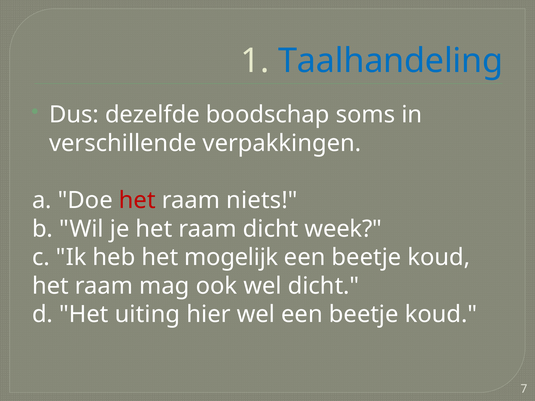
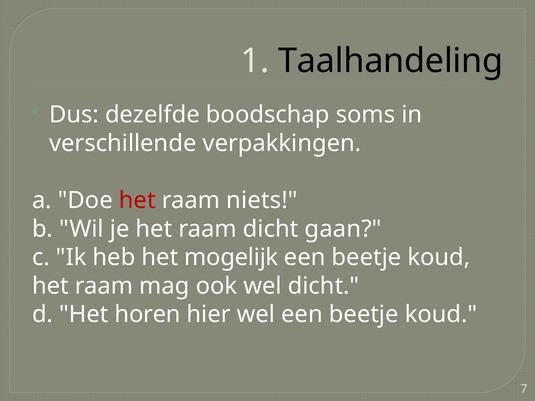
Taalhandeling colour: blue -> black (391, 61)
week: week -> gaan (343, 229)
uiting: uiting -> horen (148, 315)
